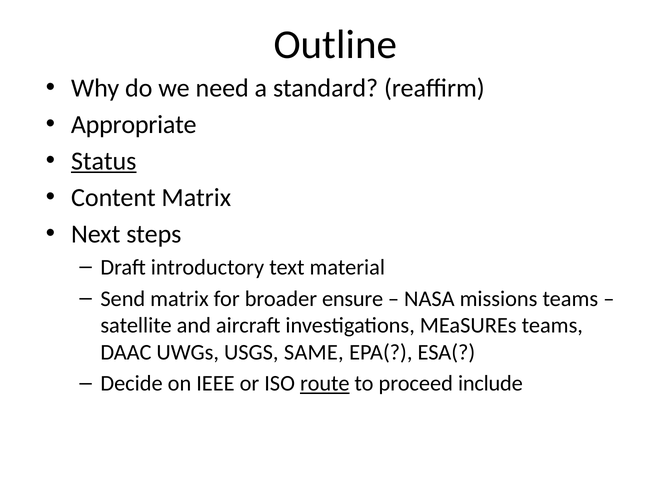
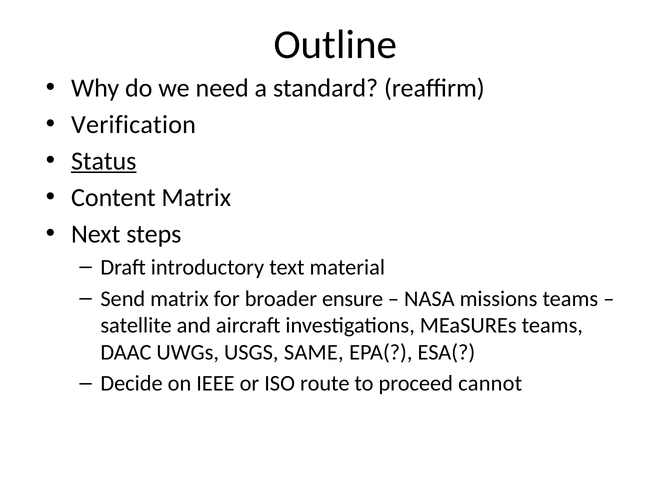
Appropriate: Appropriate -> Verification (133, 125)
route underline: present -> none (325, 384)
include: include -> cannot (490, 384)
